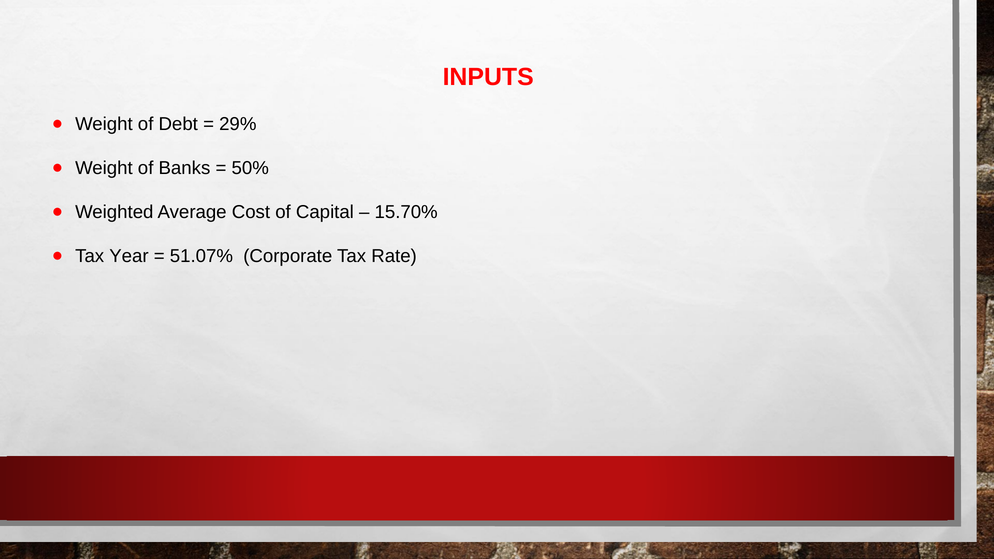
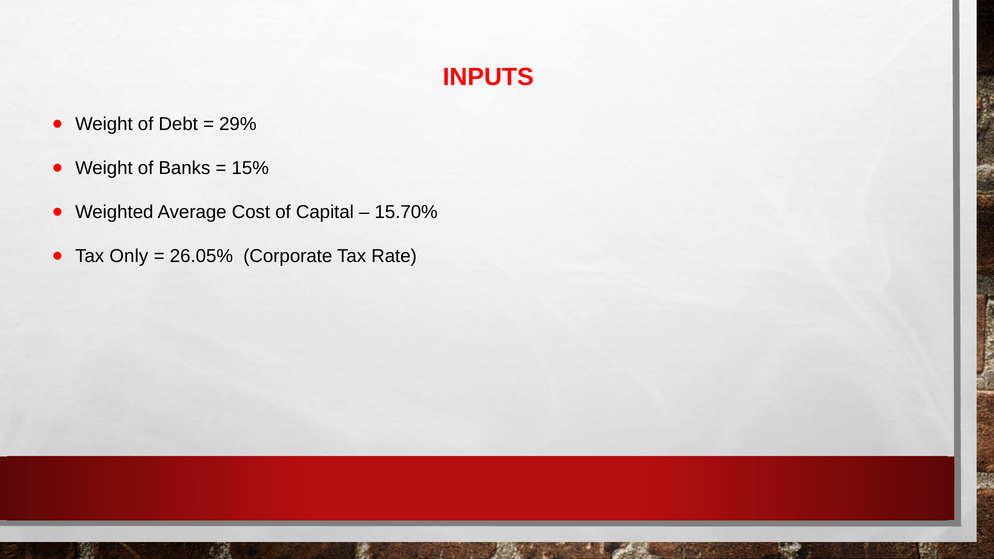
50%: 50% -> 15% (250, 168)
Year: Year -> Only (129, 256)
51.07%: 51.07% -> 26.05% (201, 256)
